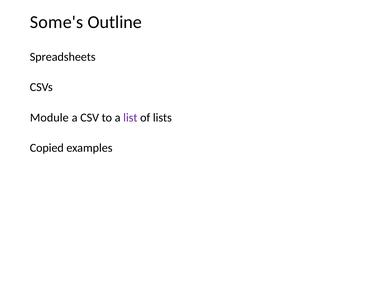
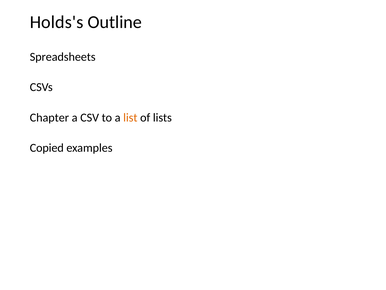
Some's: Some's -> Holds's (57, 22)
Module: Module -> Chapter (49, 117)
list colour: purple -> orange (130, 117)
